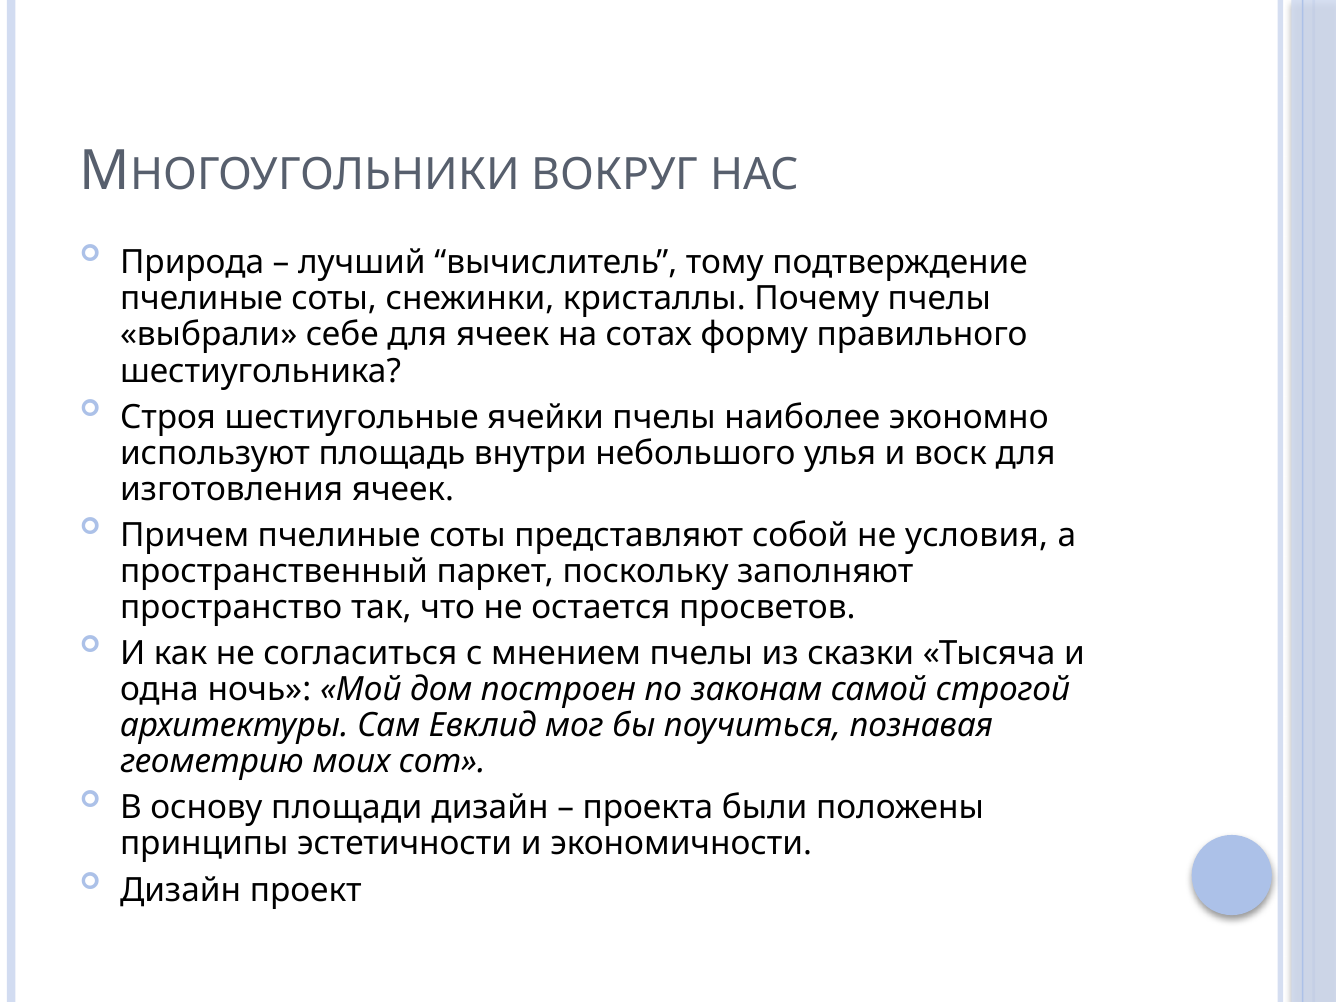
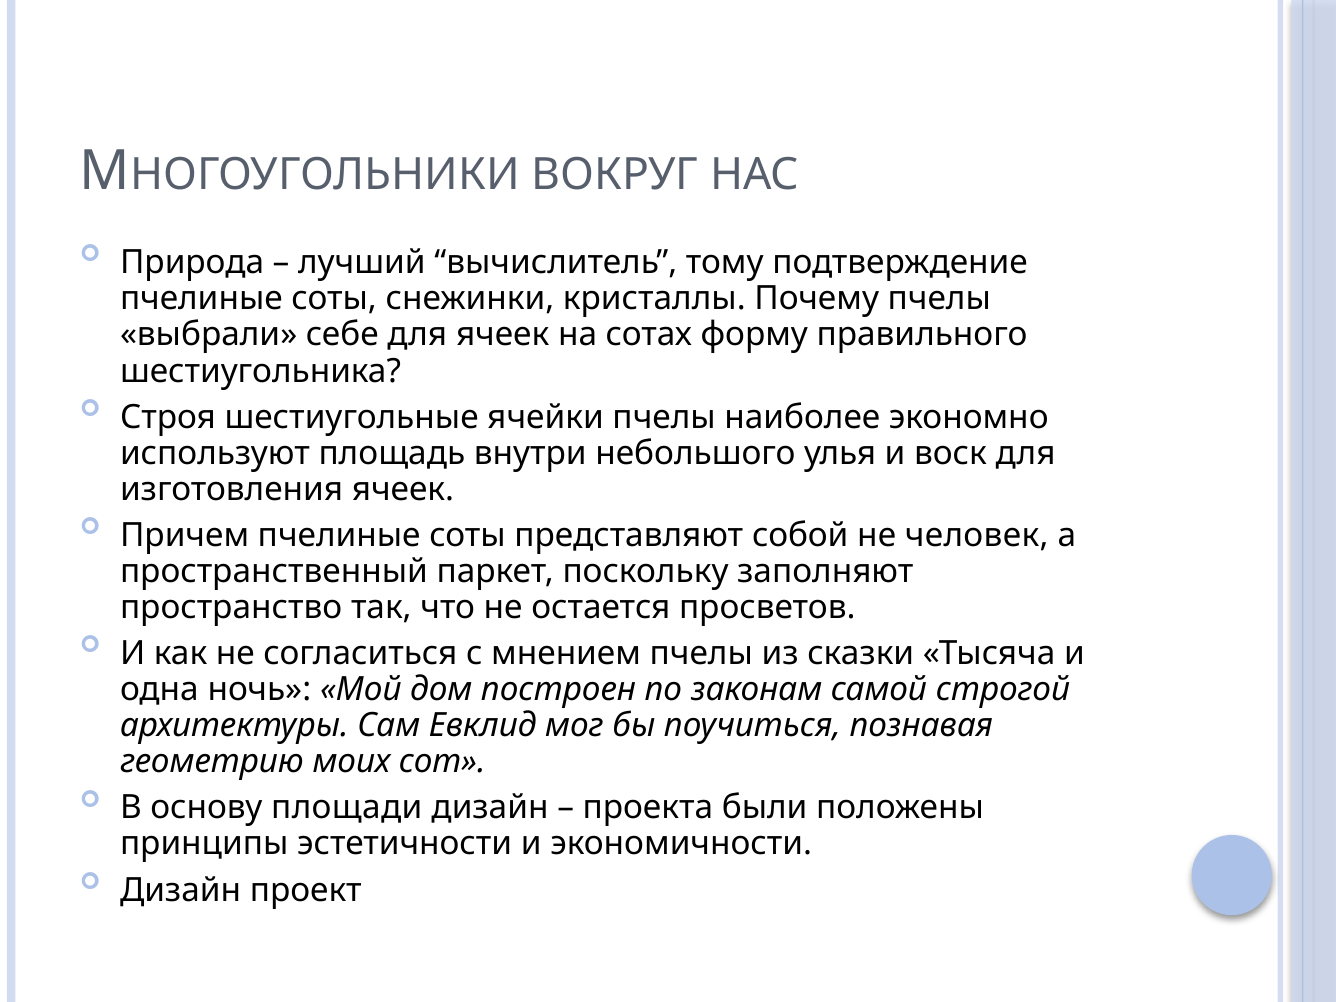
условия: условия -> человек (977, 535)
